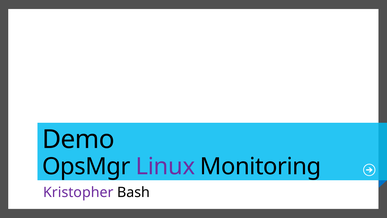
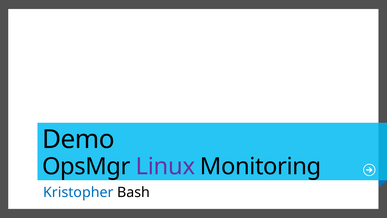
Kristopher colour: purple -> blue (78, 192)
